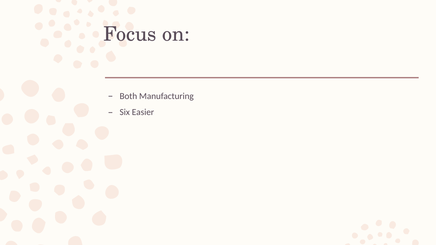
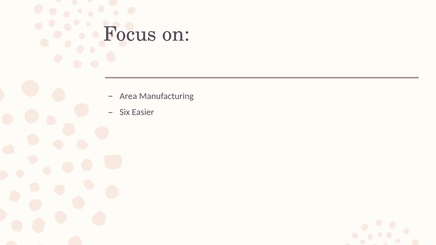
Both: Both -> Area (128, 96)
